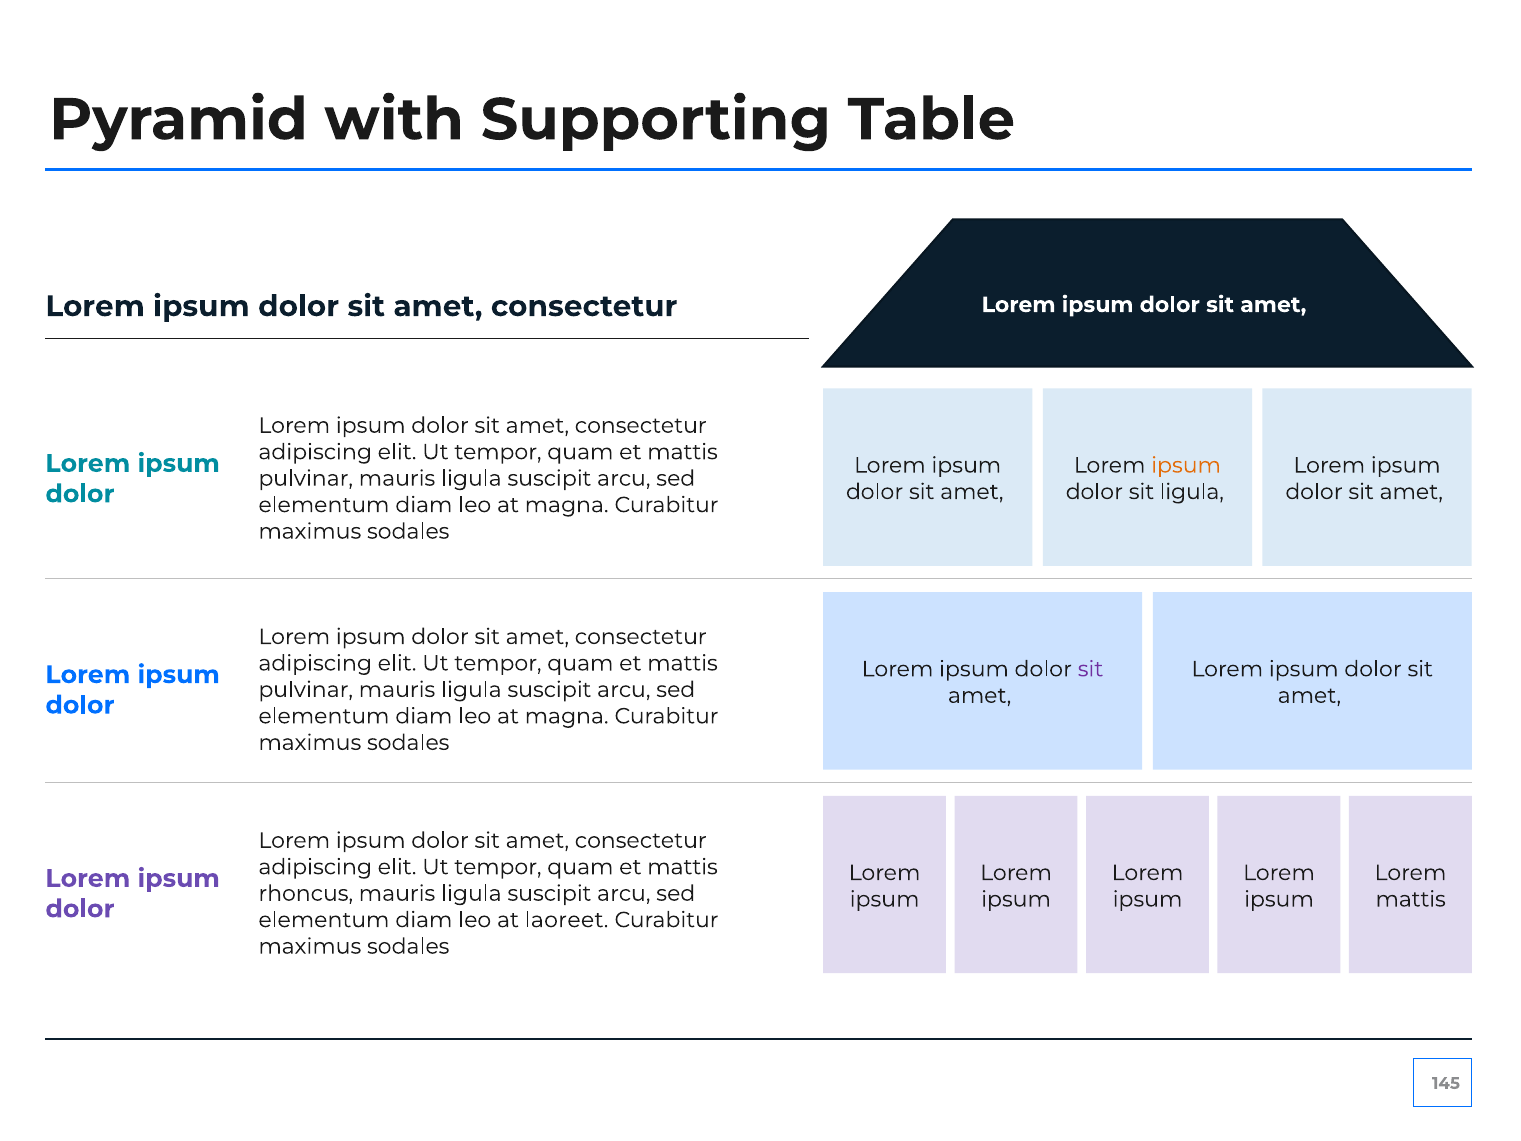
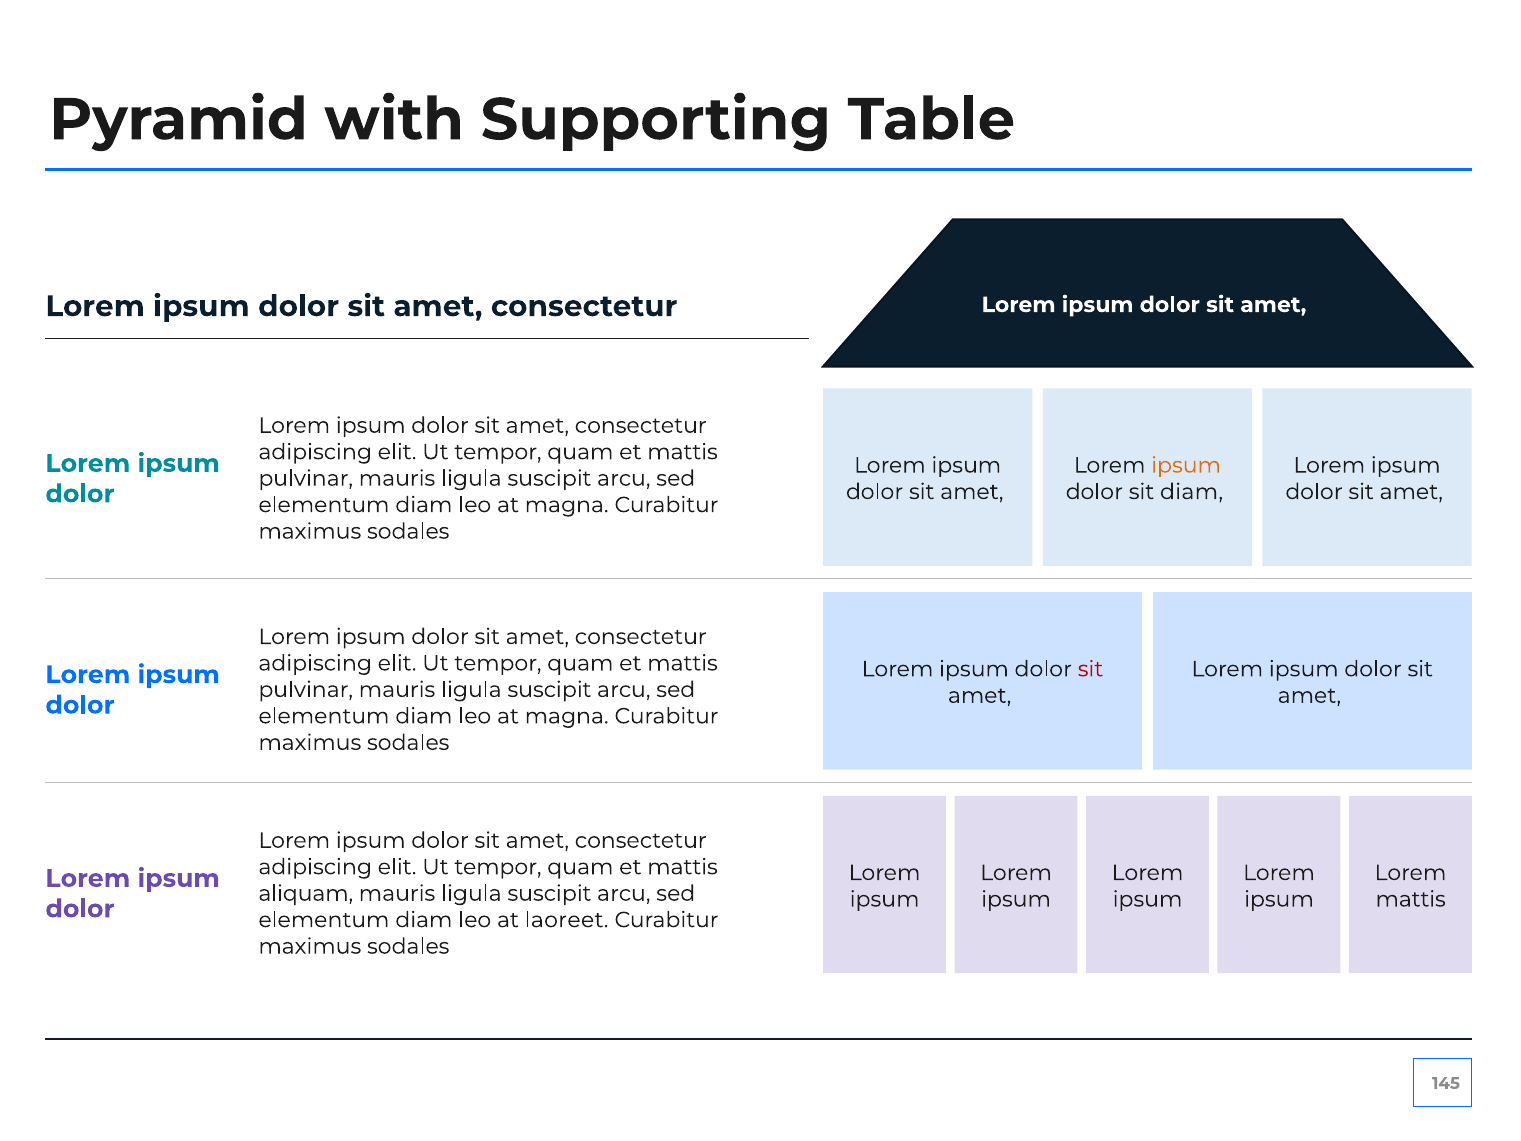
sit ligula: ligula -> diam (1191, 492)
sit colour: purple -> red (1091, 669)
rhoncus: rhoncus -> aliquam (306, 893)
